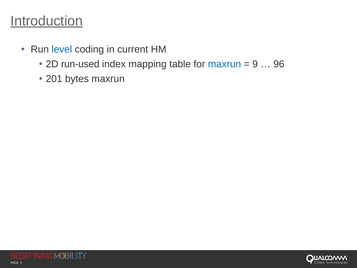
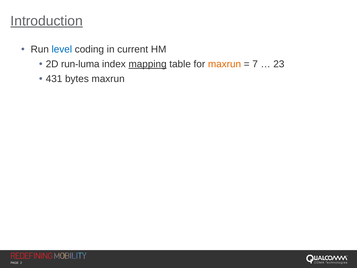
run-used: run-used -> run-luma (80, 64)
mapping underline: none -> present (148, 64)
maxrun colour: blue -> orange (225, 64)
9: 9 -> 7 (255, 64)
96: 96 -> 23 (279, 64)
201: 201 -> 431 (54, 79)
